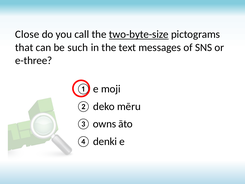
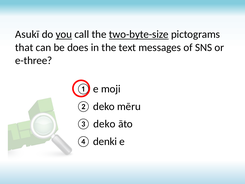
Close: Close -> Asukī (27, 34)
you underline: none -> present (64, 34)
such: such -> does (78, 47)
③ owns: owns -> deko (104, 124)
